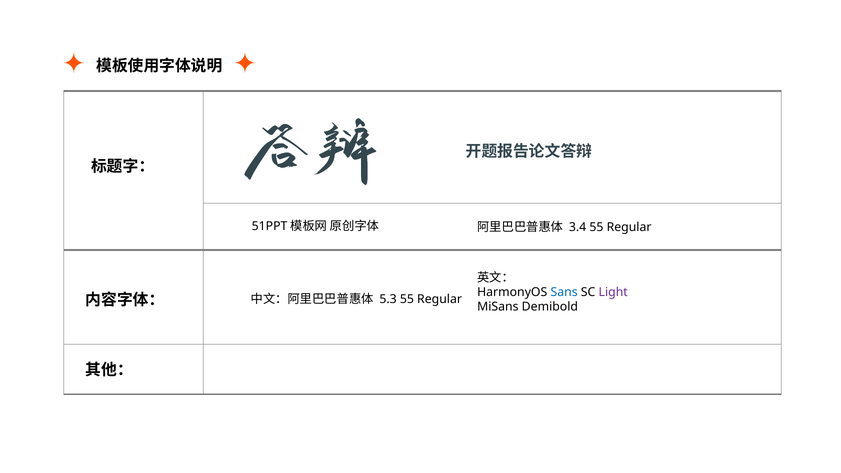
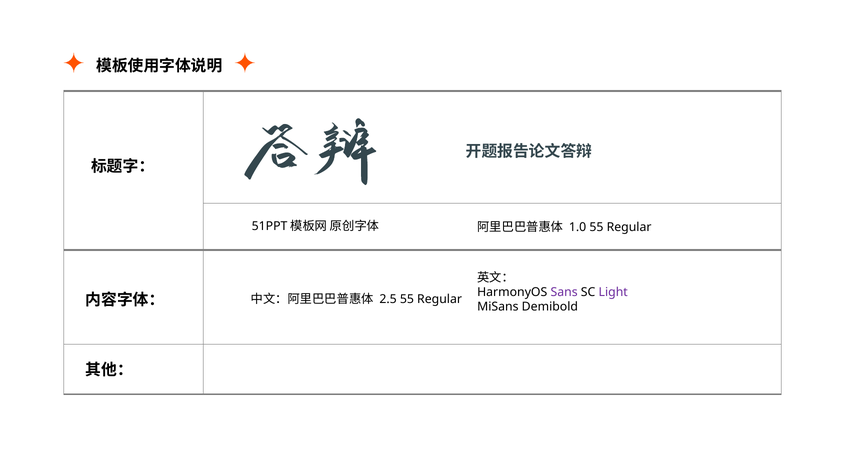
3.4: 3.4 -> 1.0 (578, 227)
Sans colour: blue -> purple (564, 292)
5.3: 5.3 -> 2.5 (388, 299)
